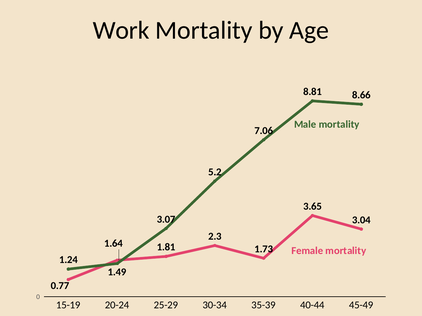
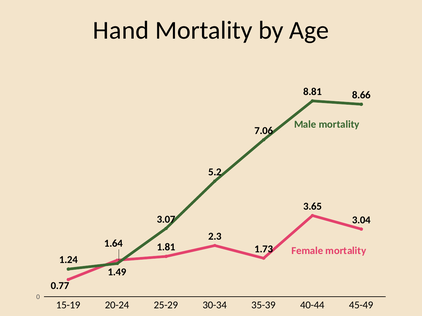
Work: Work -> Hand (121, 30)
